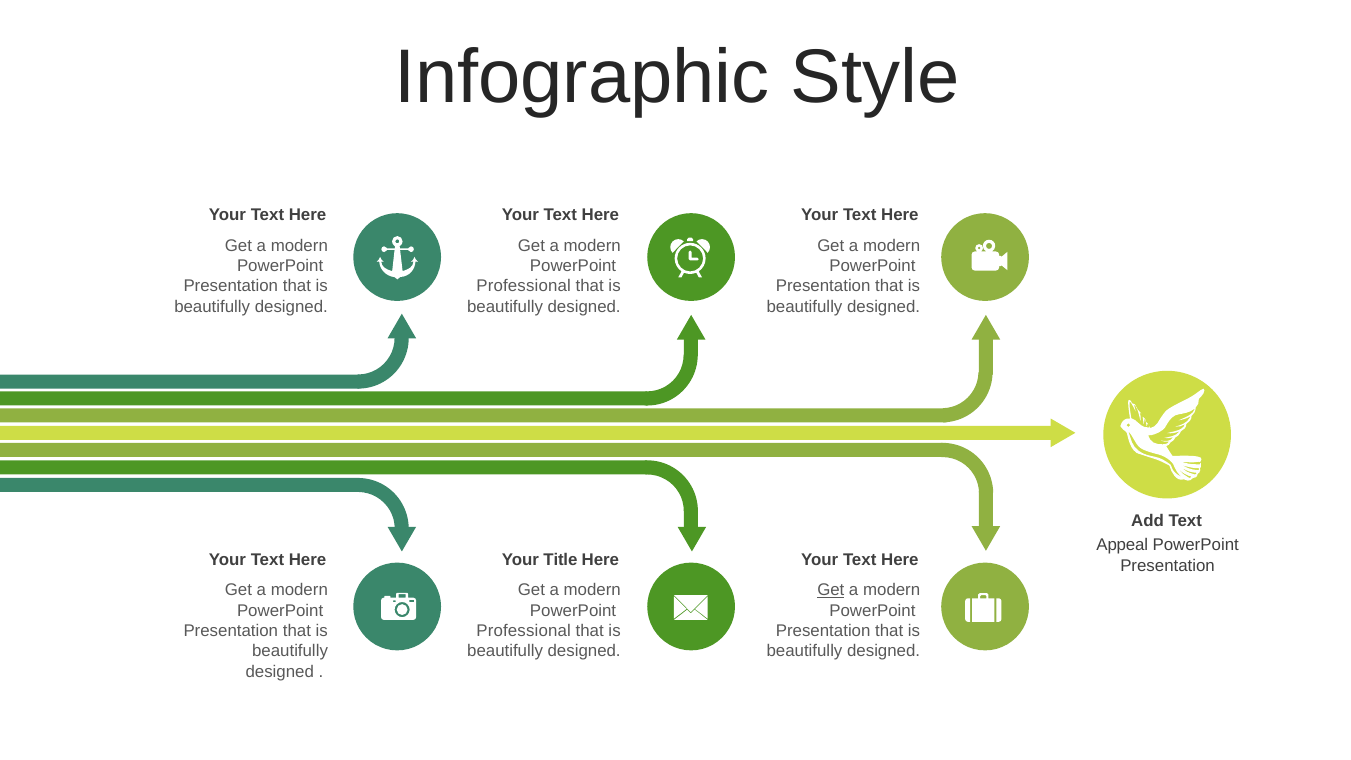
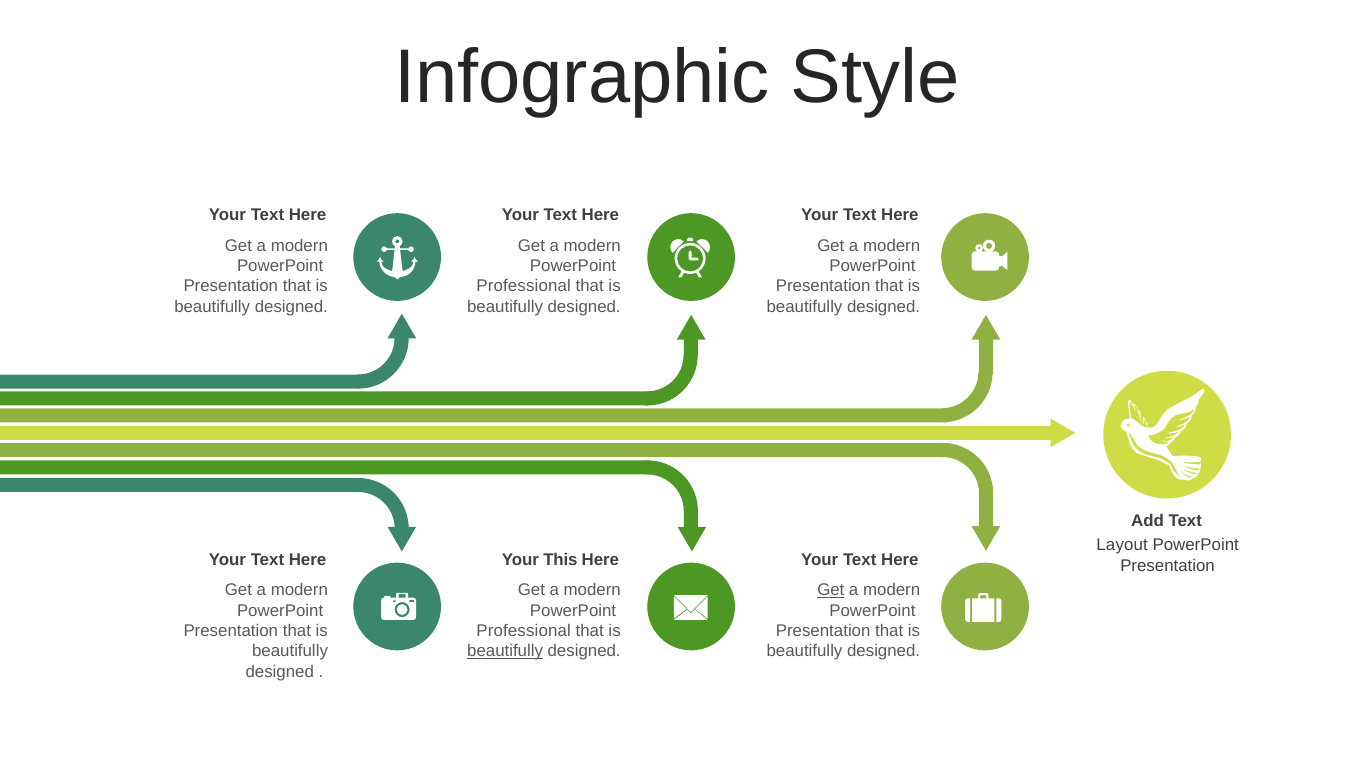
Appeal: Appeal -> Layout (1122, 545)
Title: Title -> This (560, 560)
beautifully underline: none -> present (505, 651)
